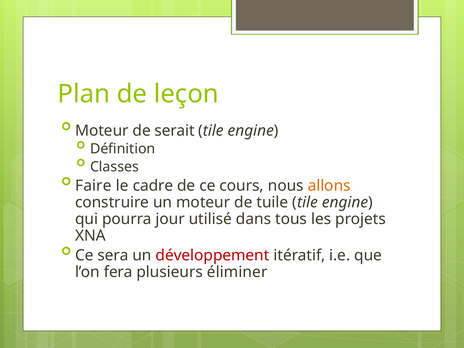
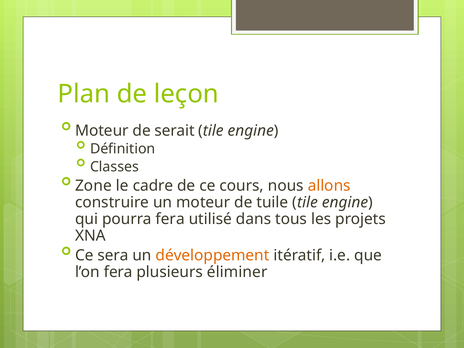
Faire: Faire -> Zone (93, 186)
pourra jour: jour -> fera (170, 219)
développement colour: red -> orange (212, 255)
